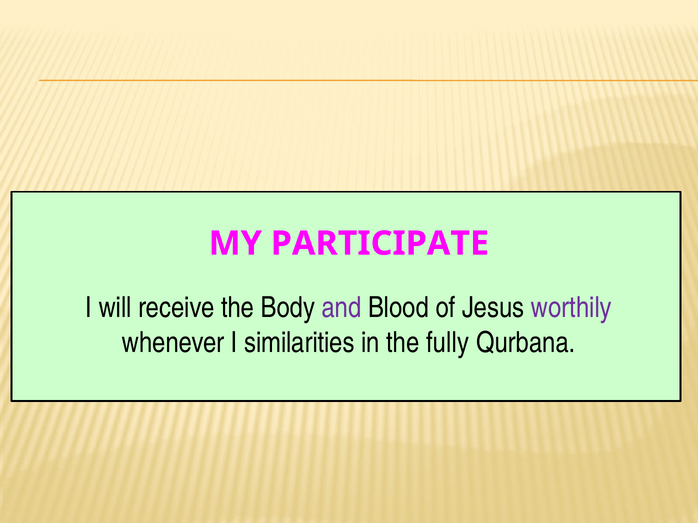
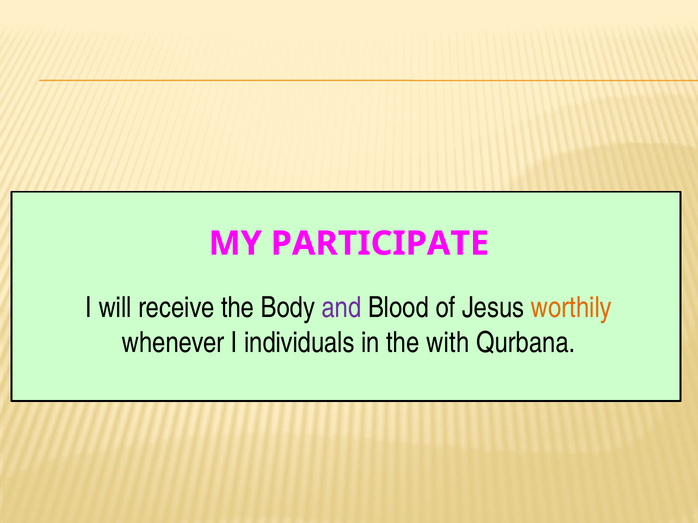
worthily colour: purple -> orange (571, 308)
similarities: similarities -> individuals (299, 343)
fully: fully -> with (448, 343)
